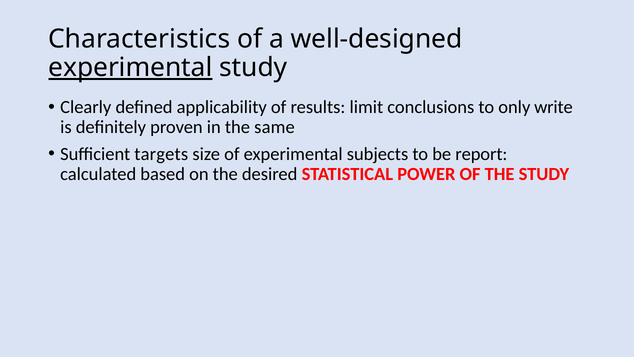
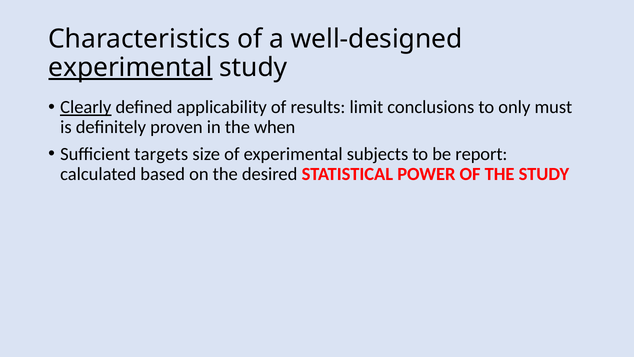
Clearly underline: none -> present (86, 107)
write: write -> must (553, 107)
same: same -> when (275, 127)
